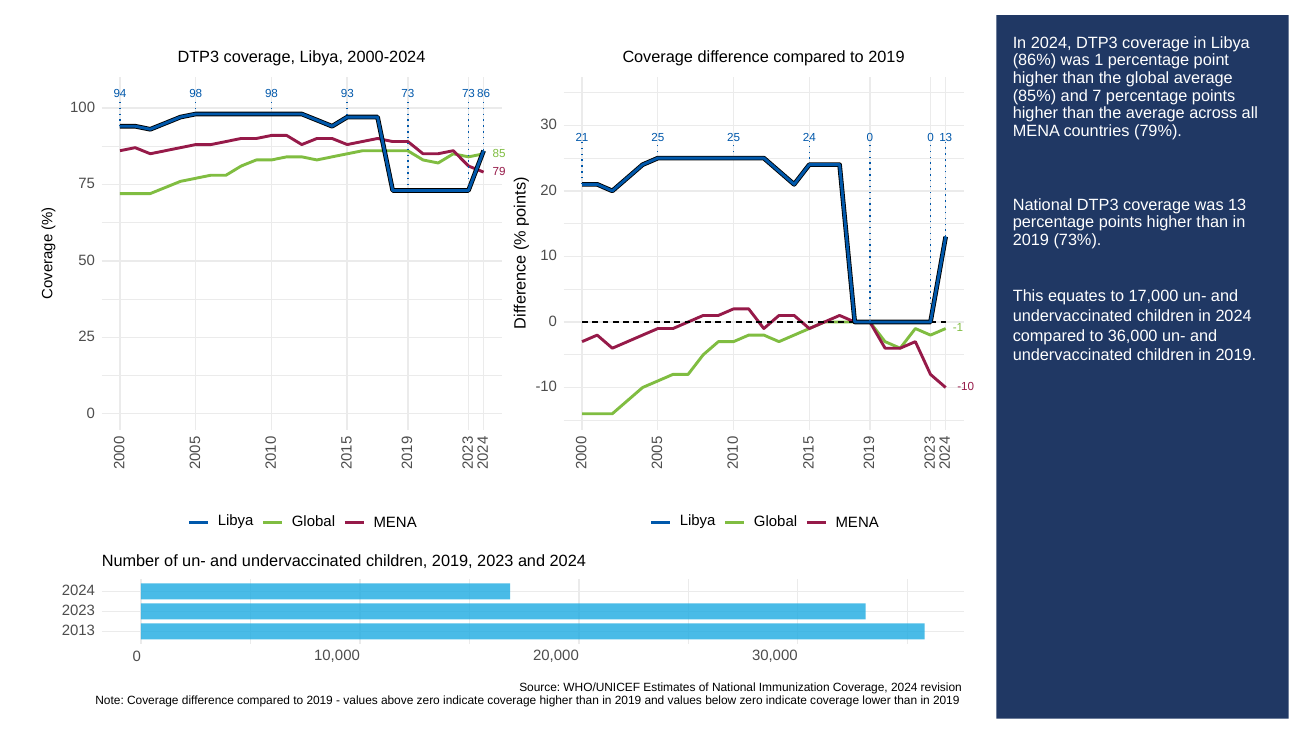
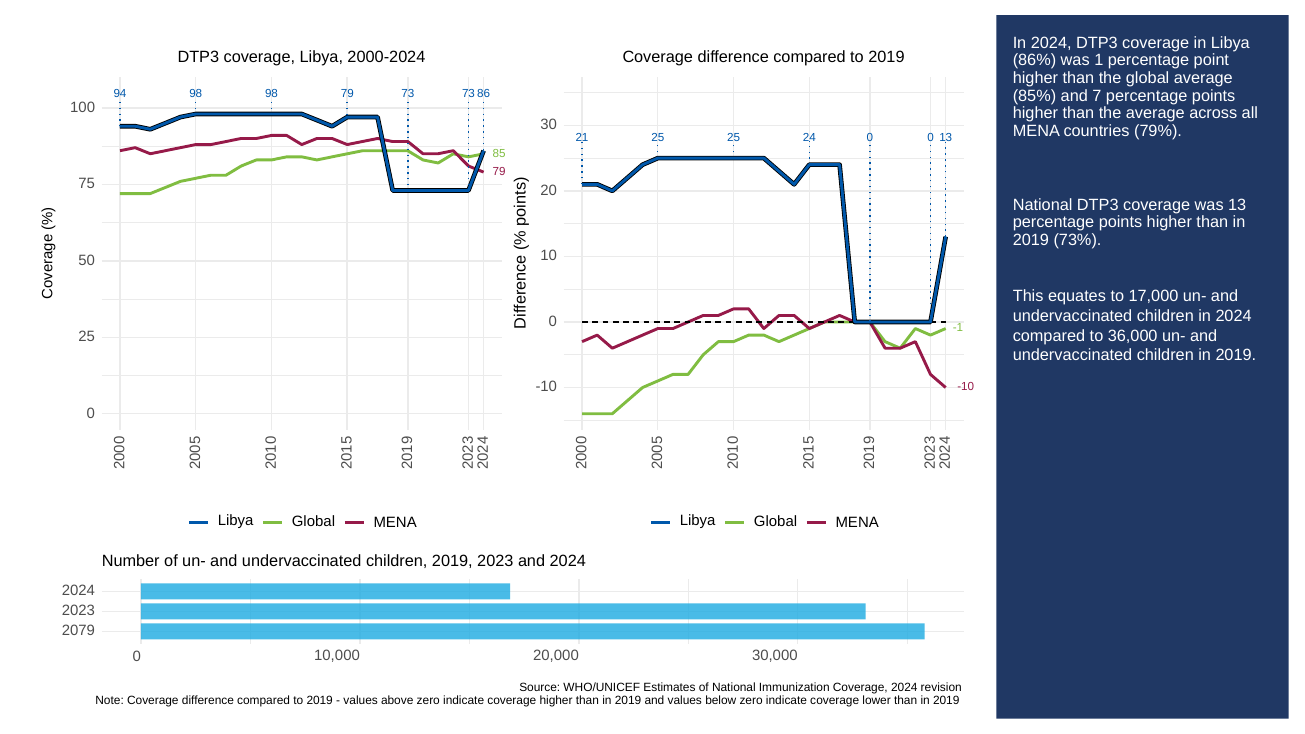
98 93: 93 -> 79 (347, 93)
2013: 2013 -> 2079 (78, 631)
